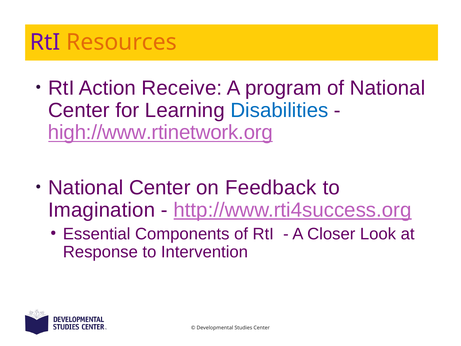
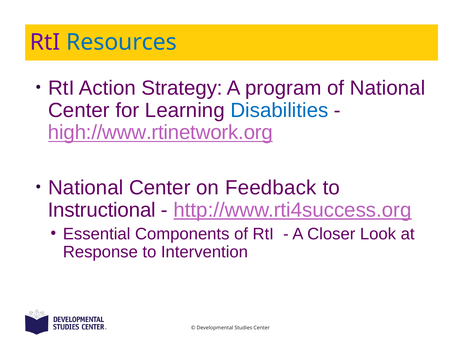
Resources colour: orange -> blue (122, 42)
Receive: Receive -> Strategy (182, 88)
Imagination: Imagination -> Instructional (102, 210)
